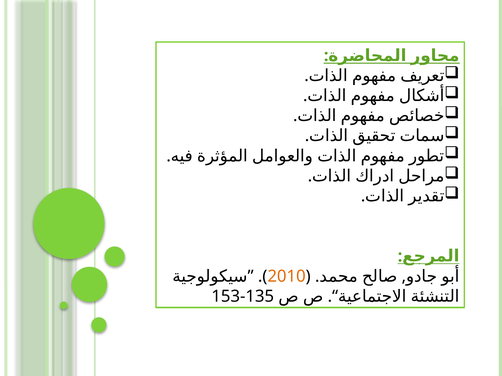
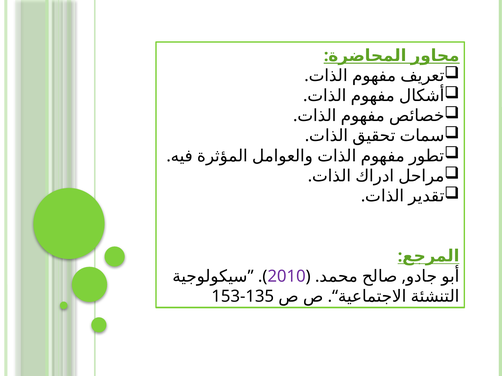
2010 colour: orange -> purple (287, 277)
